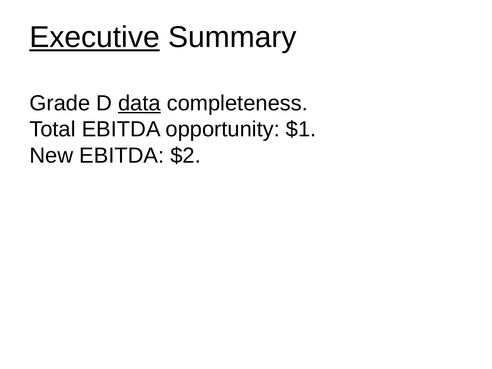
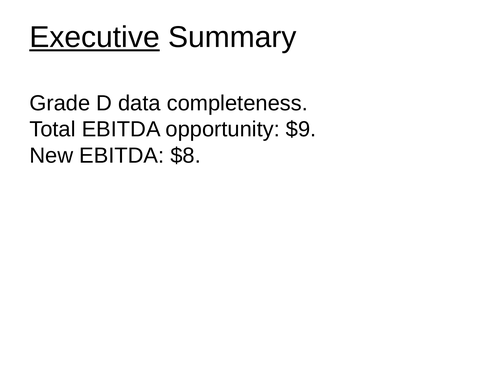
data underline: present -> none (139, 103)
$1: $1 -> $9 (301, 129)
$2: $2 -> $8 (186, 156)
